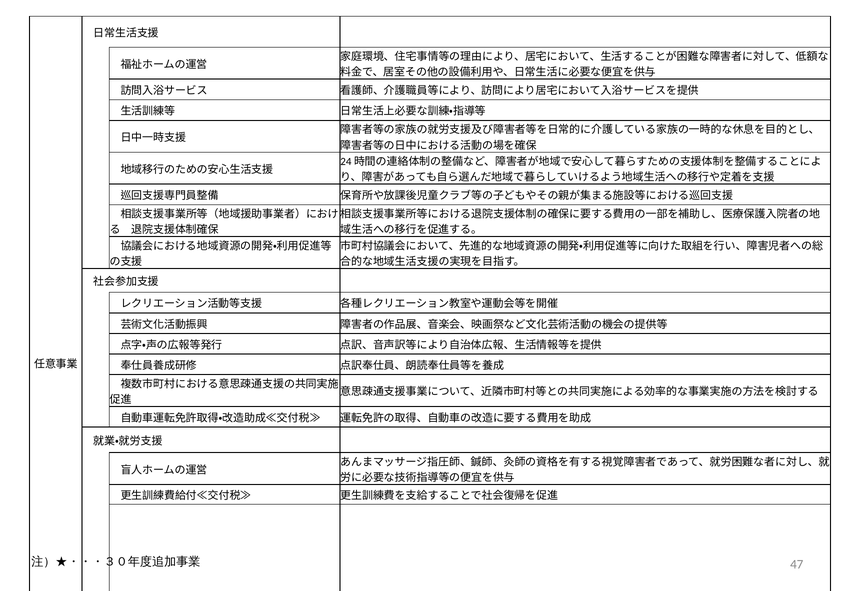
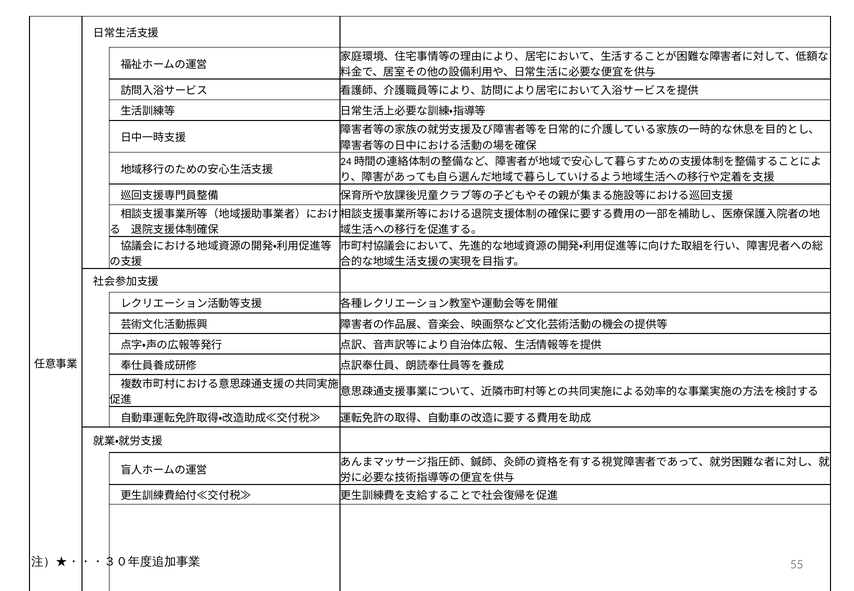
47: 47 -> 55 (797, 564)
